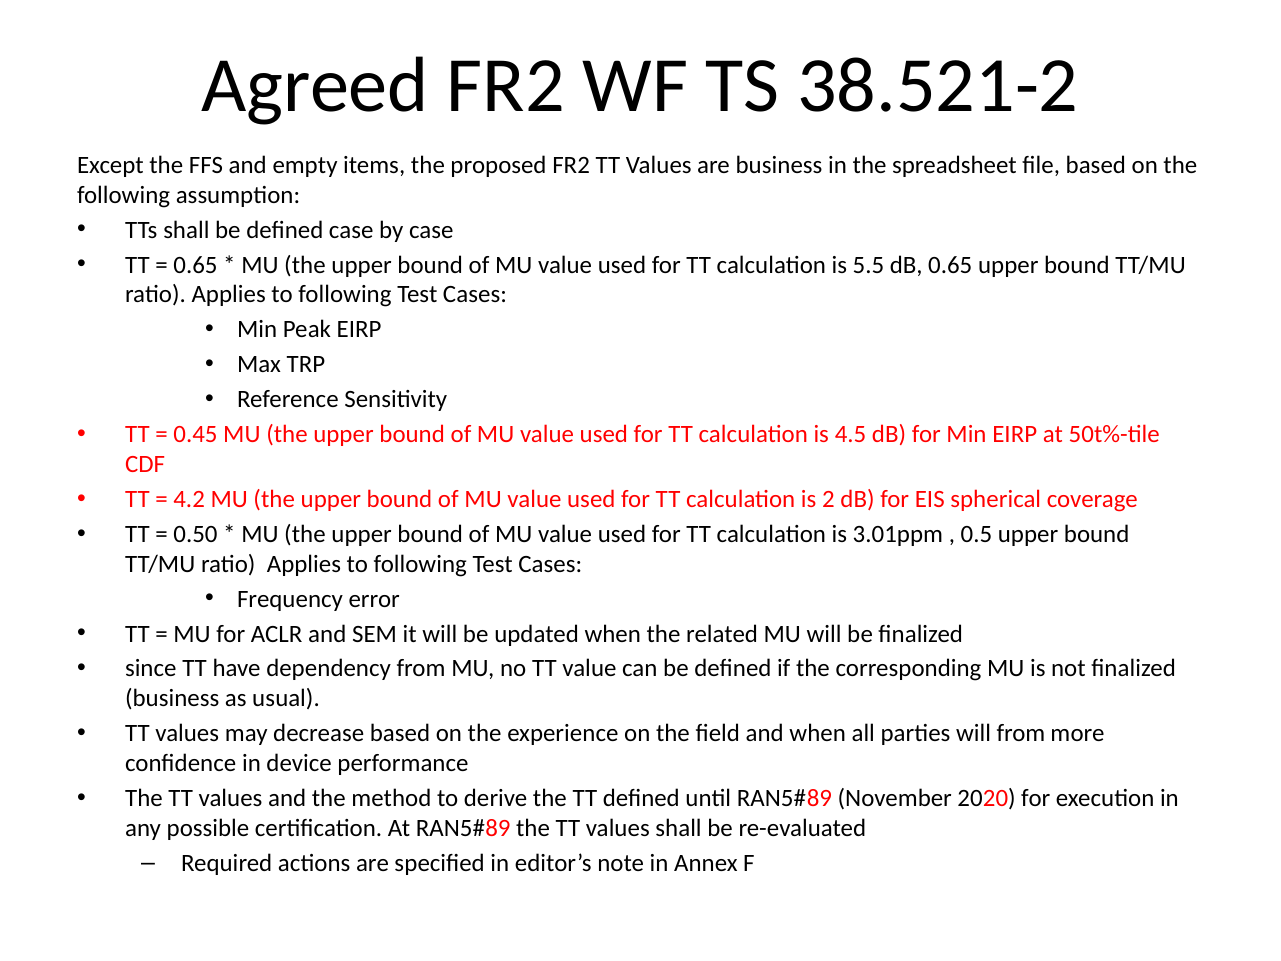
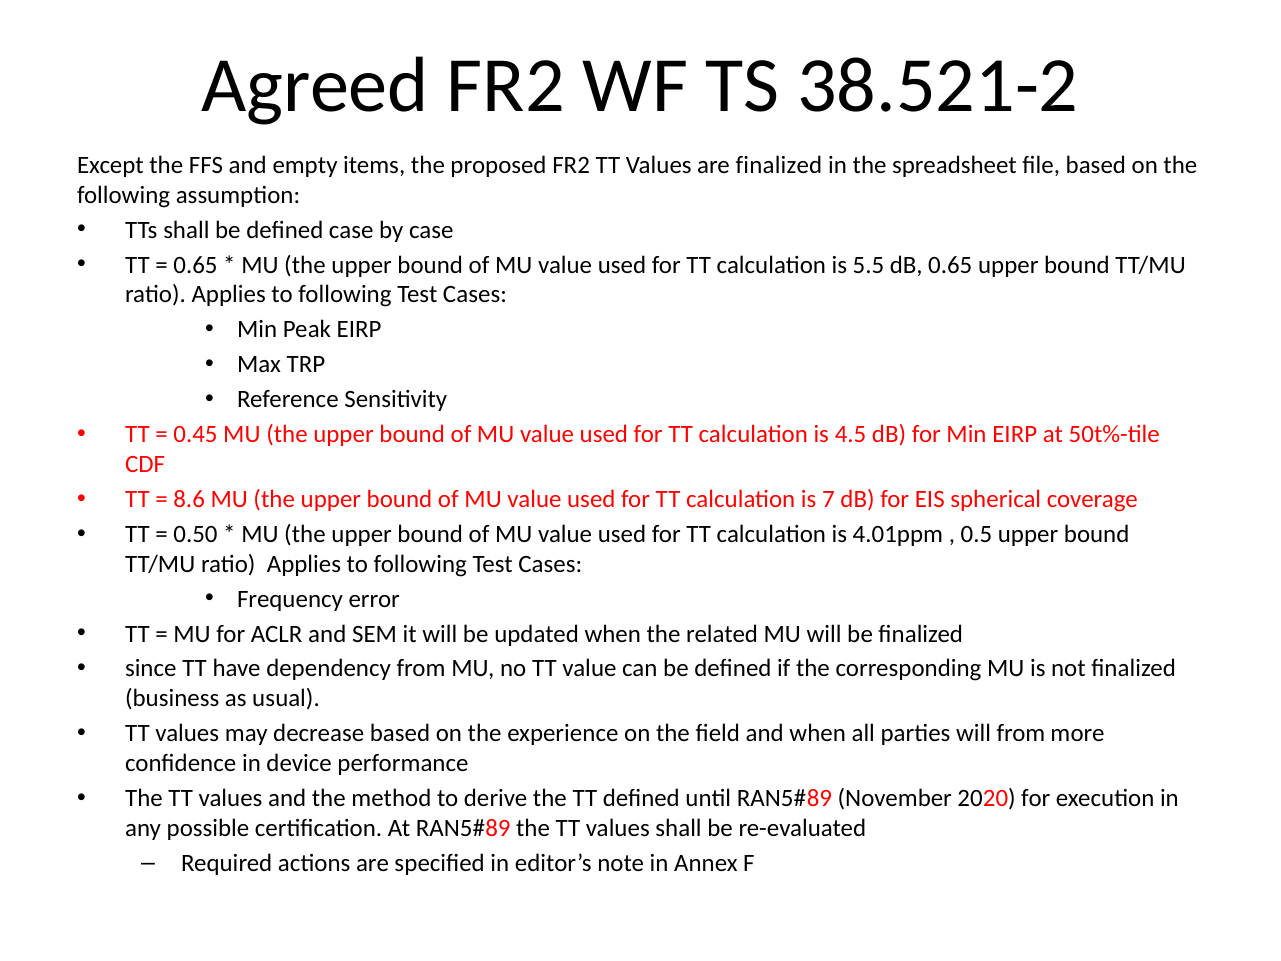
are business: business -> finalized (779, 165)
4.2: 4.2 -> 8.6 (189, 499)
2: 2 -> 7 (828, 499)
3.01ppm: 3.01ppm -> 4.01ppm (898, 534)
